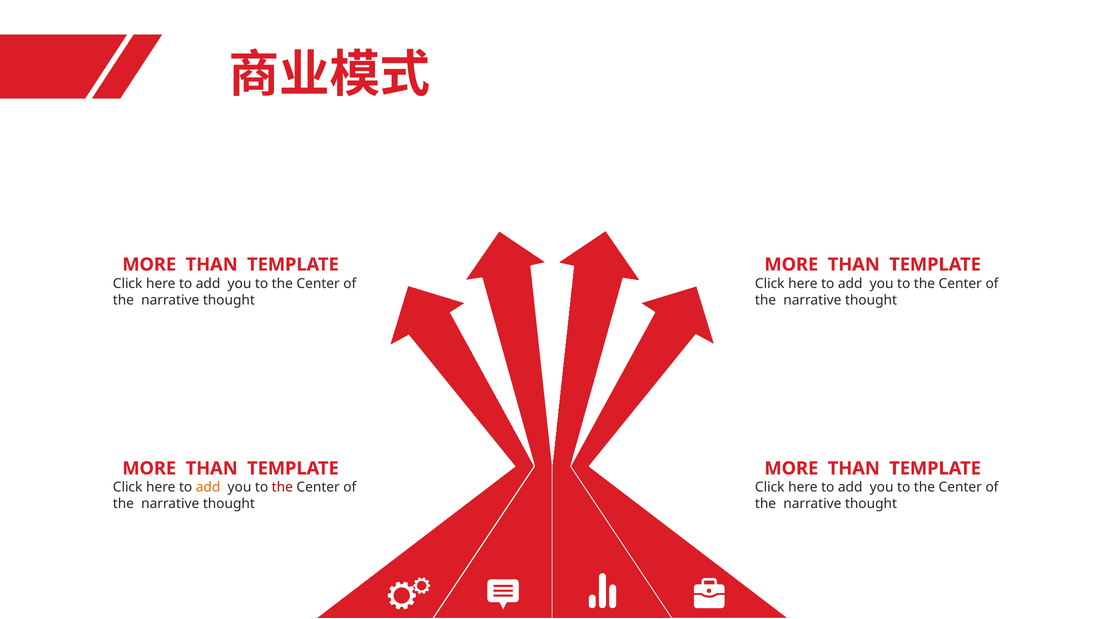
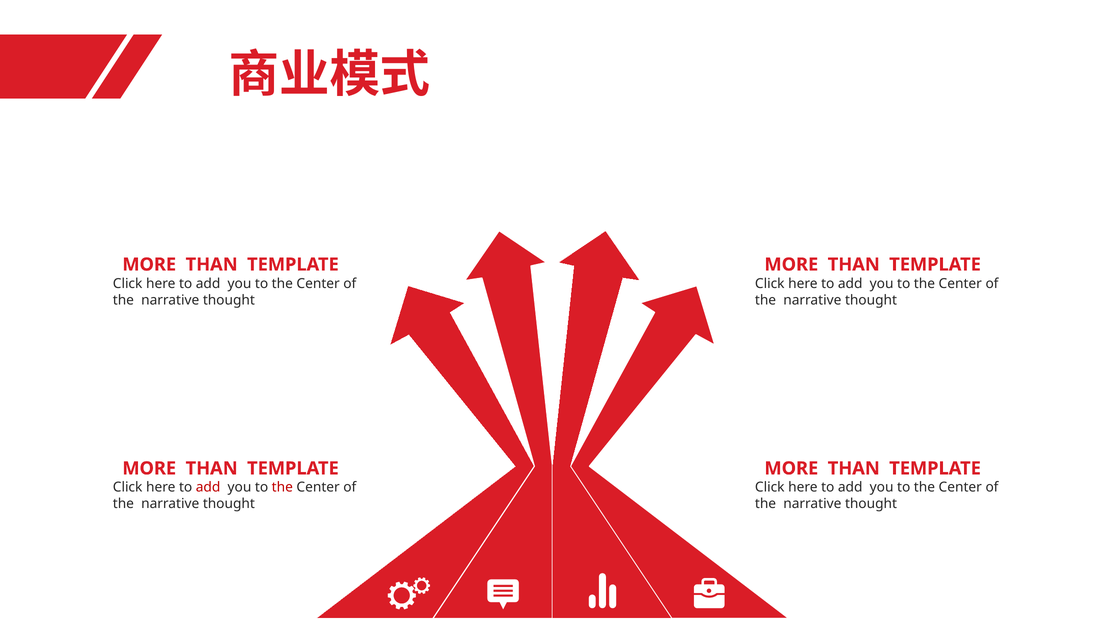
add colour: orange -> red (208, 487)
